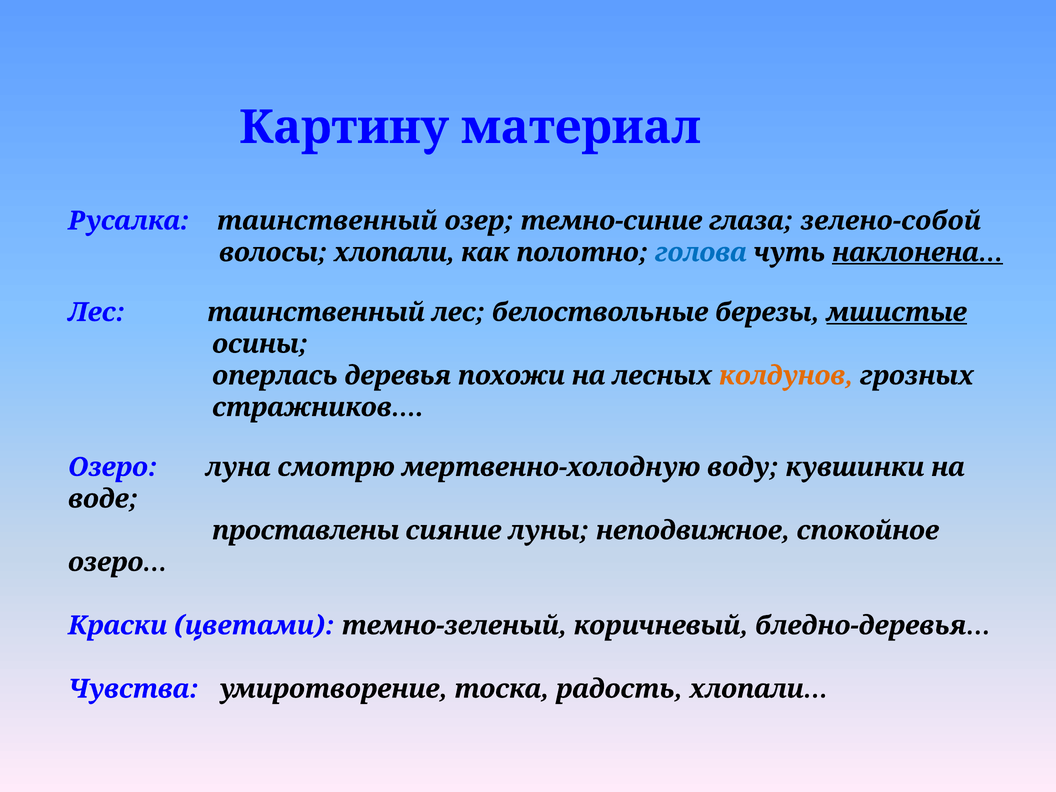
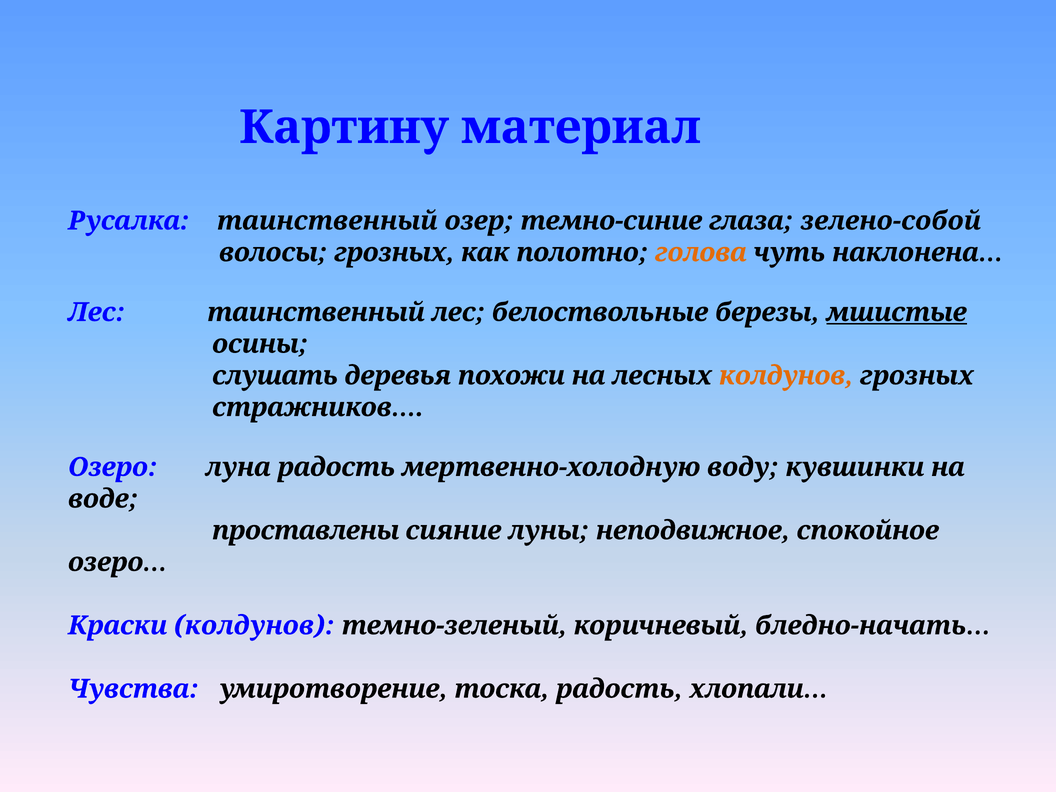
волосы хлопали: хлопали -> грозных (394, 253)
голова colour: blue -> orange (701, 253)
наклонена… underline: present -> none (918, 253)
оперлась: оперлась -> слушать (275, 376)
луна смотрю: смотрю -> радость (336, 467)
Краски цветами: цветами -> колдунов (254, 626)
бледно-деревья…: бледно-деревья… -> бледно-начать… (873, 626)
